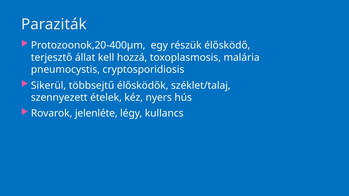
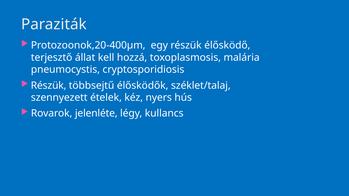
Sikerül: Sikerül -> Részük (49, 86)
